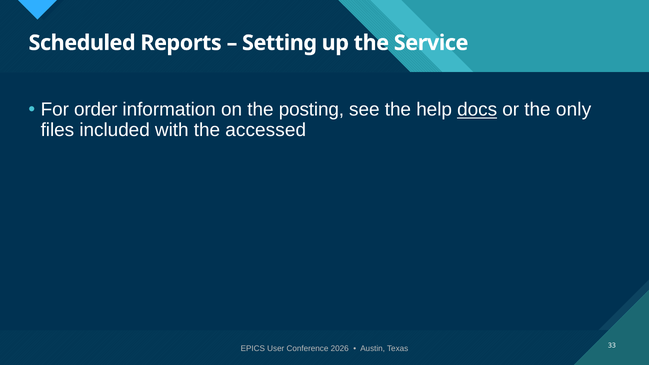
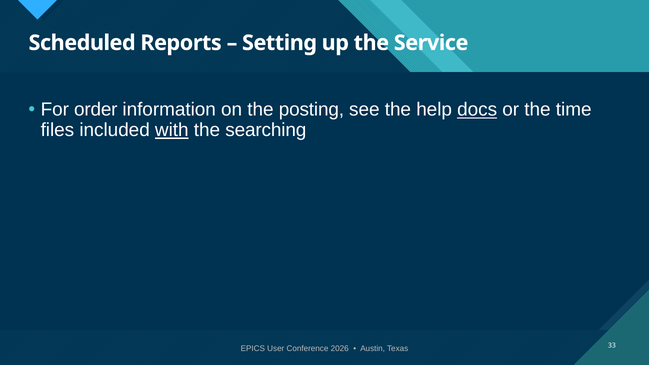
only: only -> time (574, 110)
with underline: none -> present (172, 130)
accessed: accessed -> searching (266, 130)
